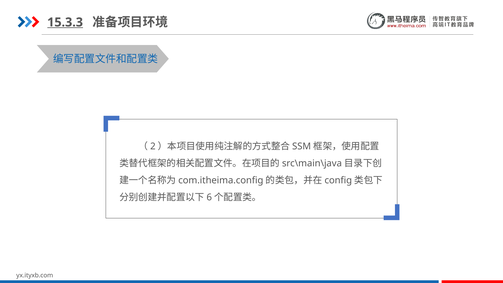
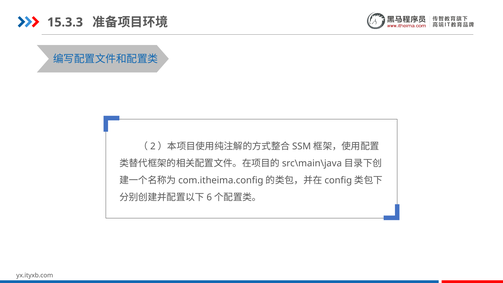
15.3.3 underline: present -> none (65, 22)
